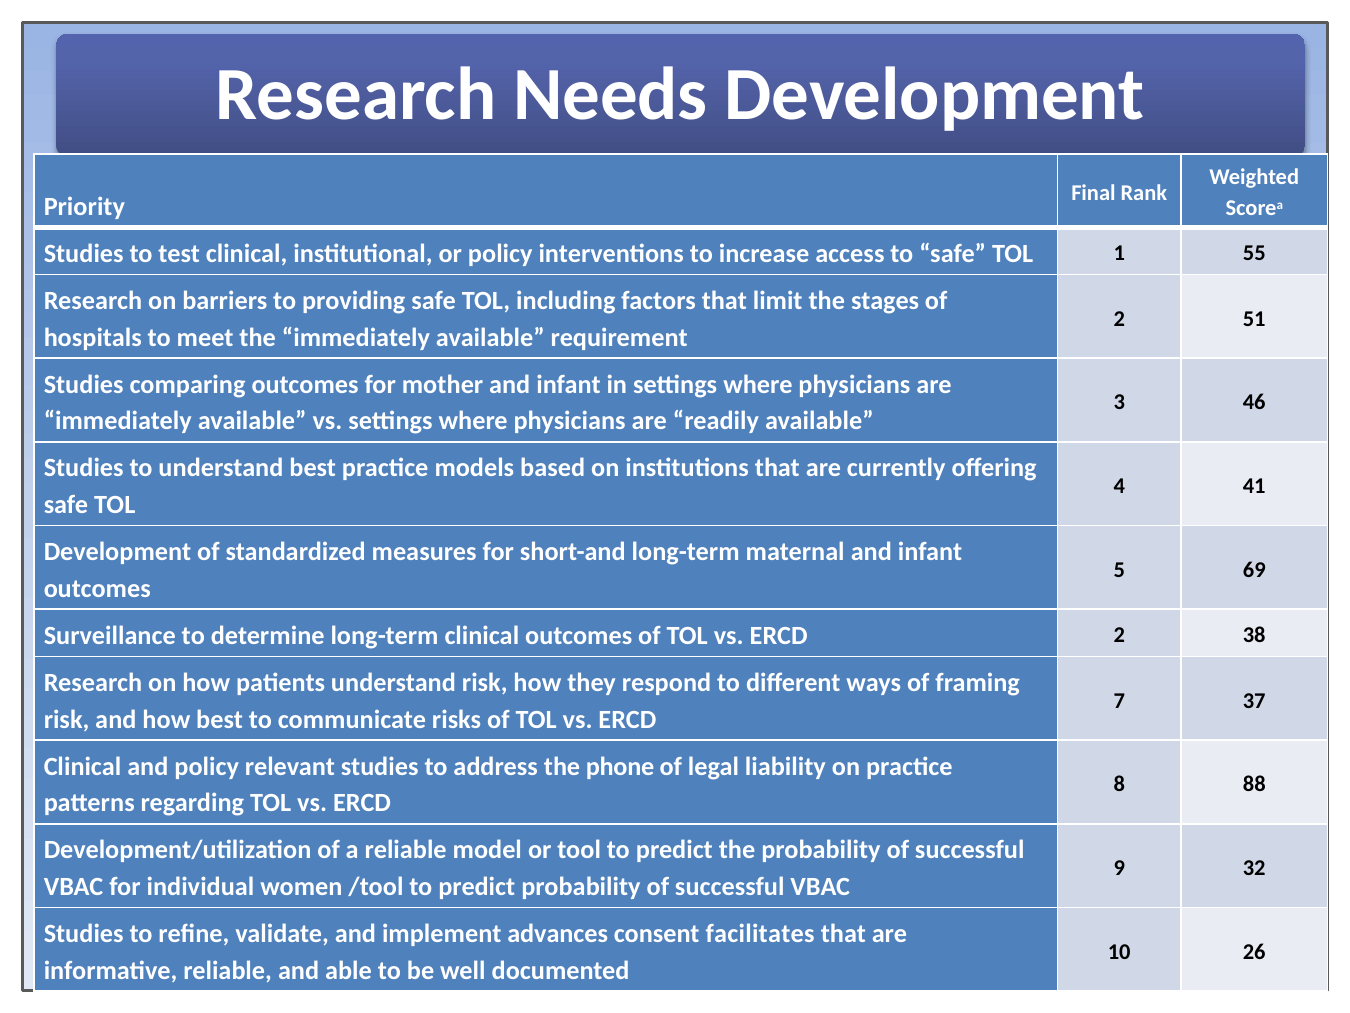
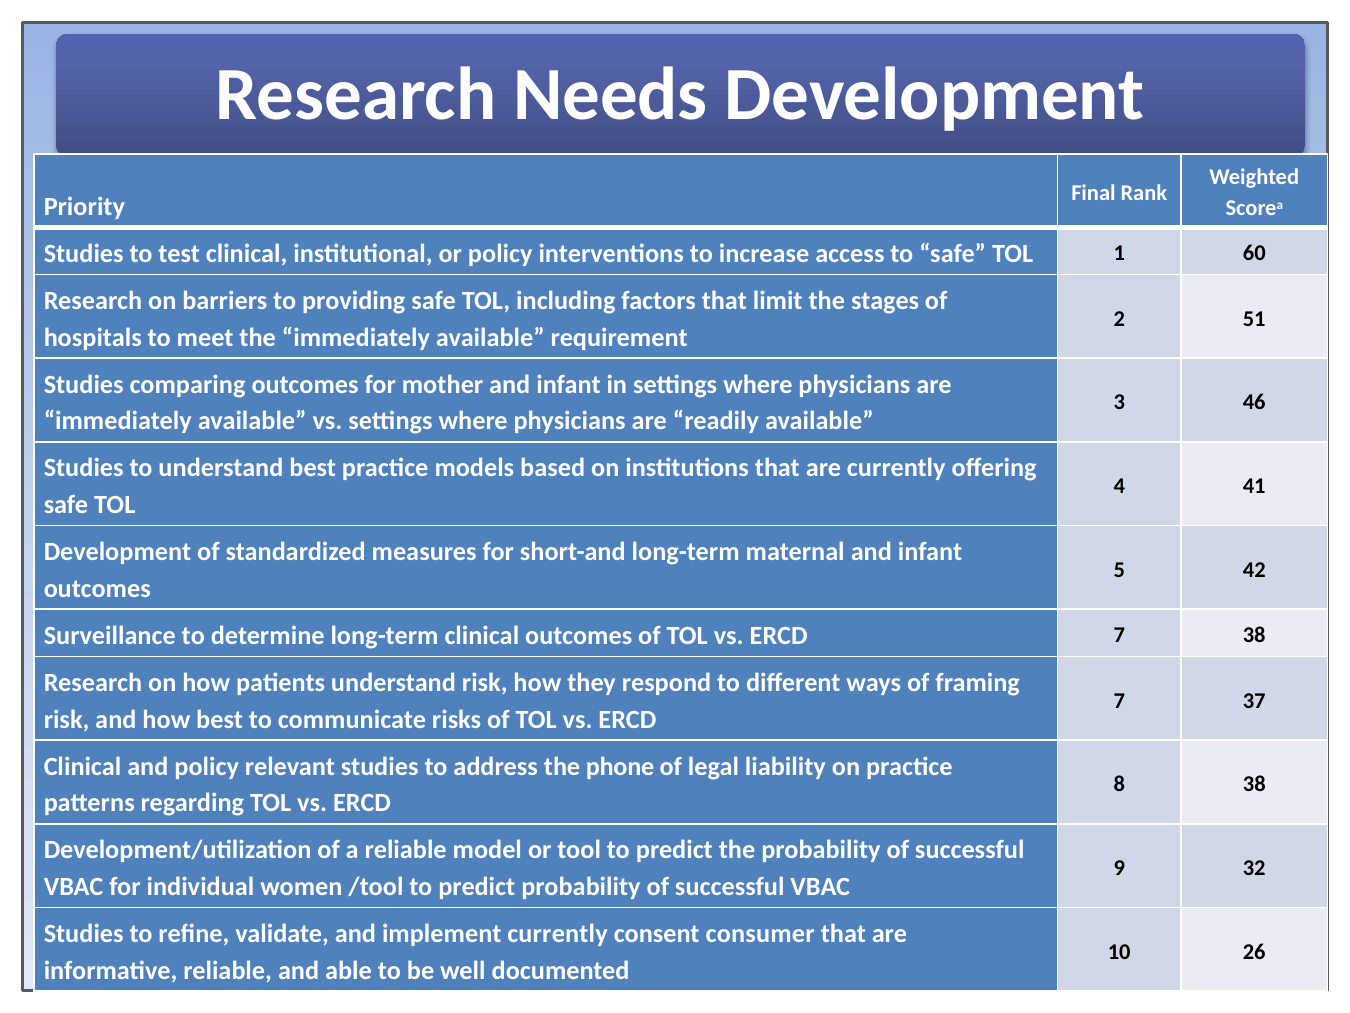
55: 55 -> 60 (1254, 253)
69: 69 -> 42 (1254, 569)
2: 2 -> 7 (1119, 635)
8 88: 88 -> 38 (1254, 784)
implement advances: advances -> currently (558, 933)
facilitates: facilitates -> consumer (760, 933)
